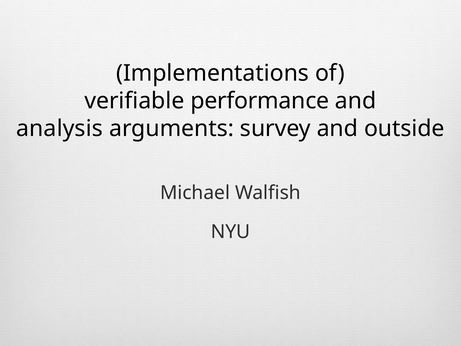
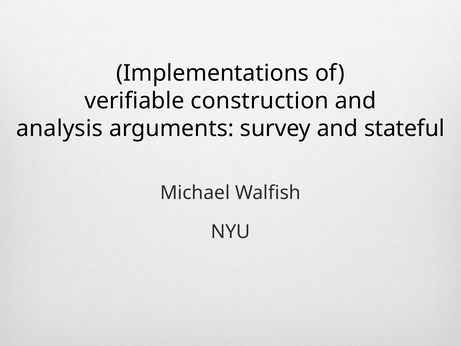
performance: performance -> construction (260, 101)
outside: outside -> stateful (404, 129)
